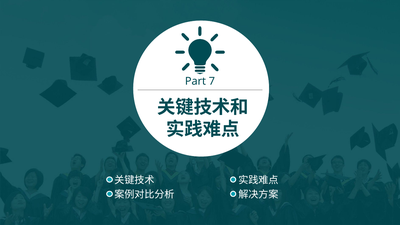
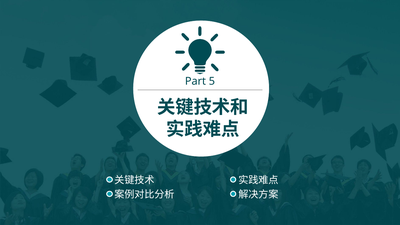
7: 7 -> 5 (212, 81)
